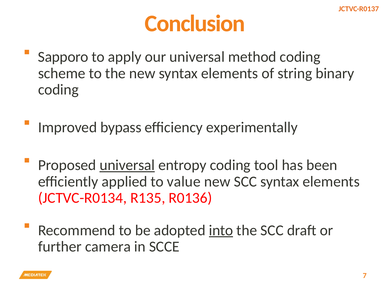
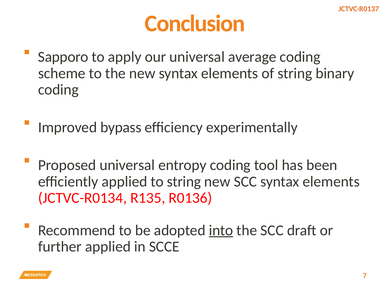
method: method -> average (252, 57)
universal underline: present -> none (127, 165)
to value: value -> string (184, 182)
further camera: camera -> applied (108, 247)
